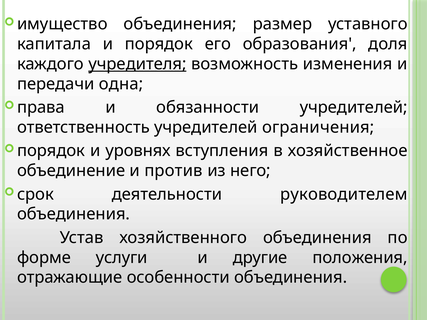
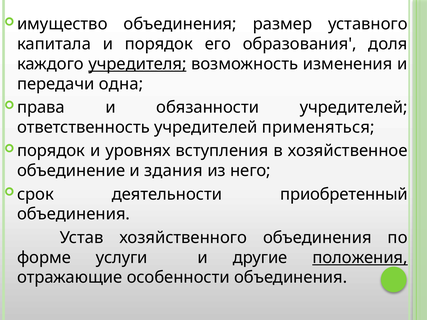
ограничения: ограничения -> применяться (318, 127)
против: против -> здания (173, 171)
руководителем: руководителем -> приобретенный (344, 194)
положения underline: none -> present (360, 258)
